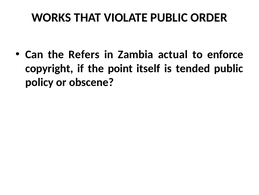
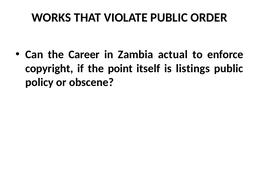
Refers: Refers -> Career (84, 54)
tended: tended -> listings (193, 68)
